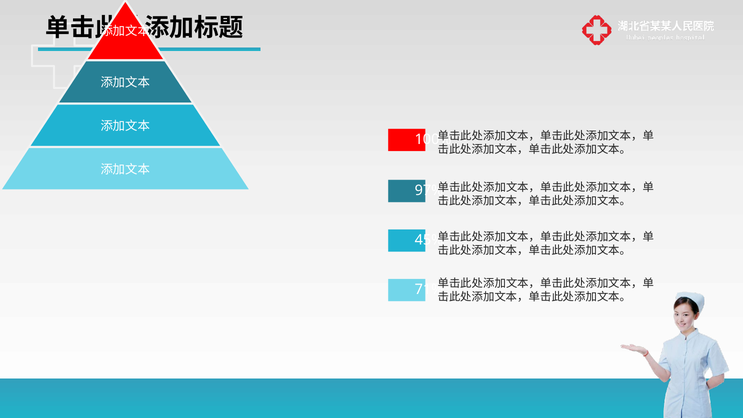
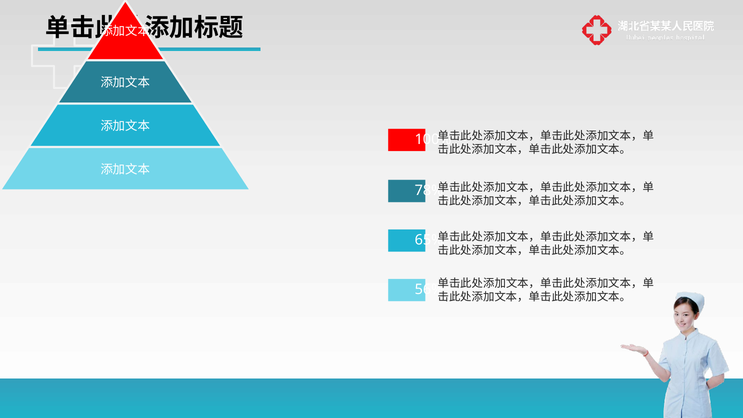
97%: 97% -> 78% (429, 191)
45%: 45% -> 65% (429, 240)
71%: 71% -> 56% (429, 290)
